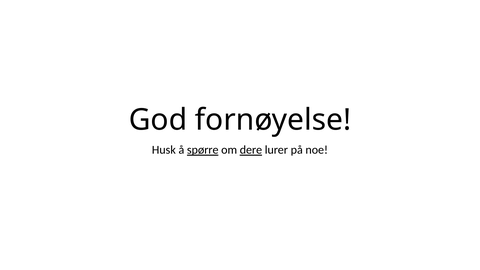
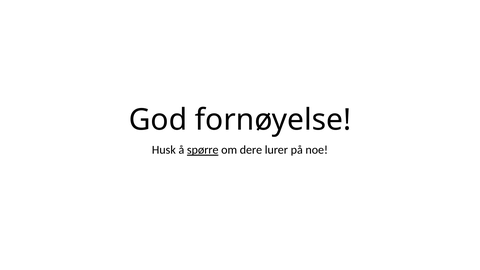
dere underline: present -> none (251, 150)
